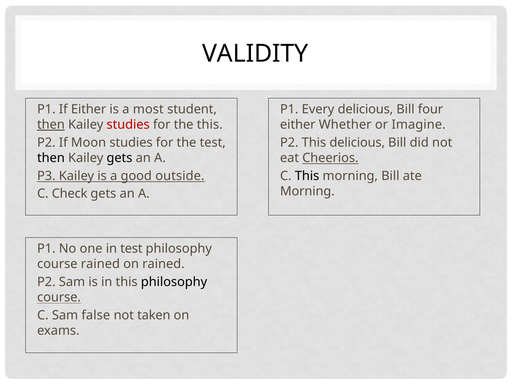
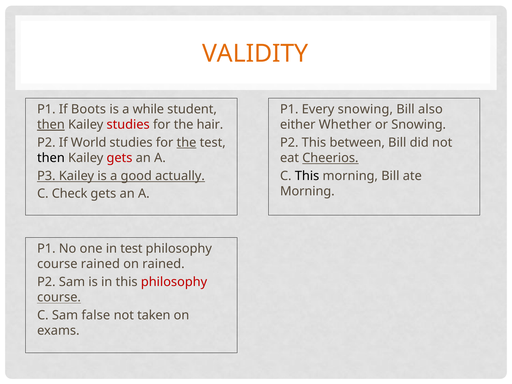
VALIDITY colour: black -> orange (255, 54)
If Either: Either -> Boots (89, 109)
most: most -> while (148, 109)
Every delicious: delicious -> snowing (365, 109)
four: four -> also (430, 109)
the this: this -> hair (210, 125)
or Imagine: Imagine -> Snowing (419, 125)
Moon: Moon -> World (89, 143)
the underline: none -> present (187, 143)
This delicious: delicious -> between (357, 143)
gets colour: black -> red (119, 158)
outside: outside -> actually (180, 176)
philosophy colour: black -> red (174, 282)
